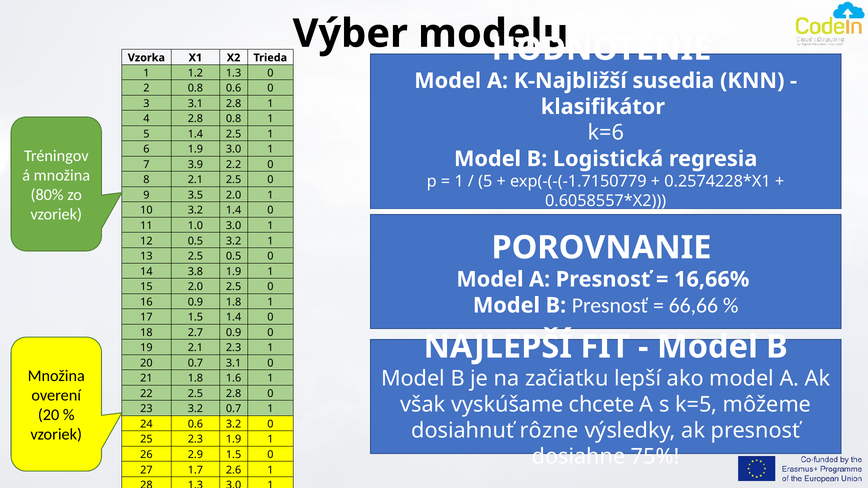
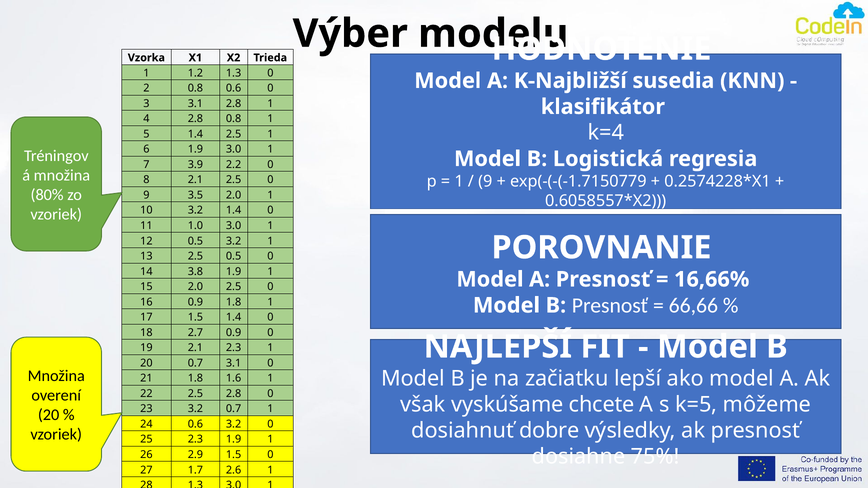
k=6: k=6 -> k=4 (606, 133)
5: 5 -> 9 (485, 181)
rôzne: rôzne -> dobre (549, 431)
